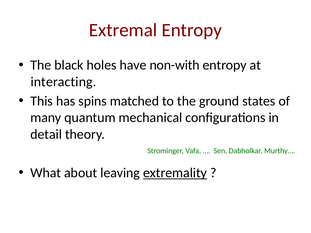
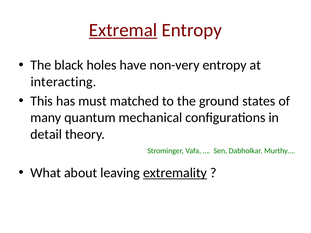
Extremal underline: none -> present (123, 30)
non-with: non-with -> non-very (175, 65)
spins: spins -> must (93, 101)
